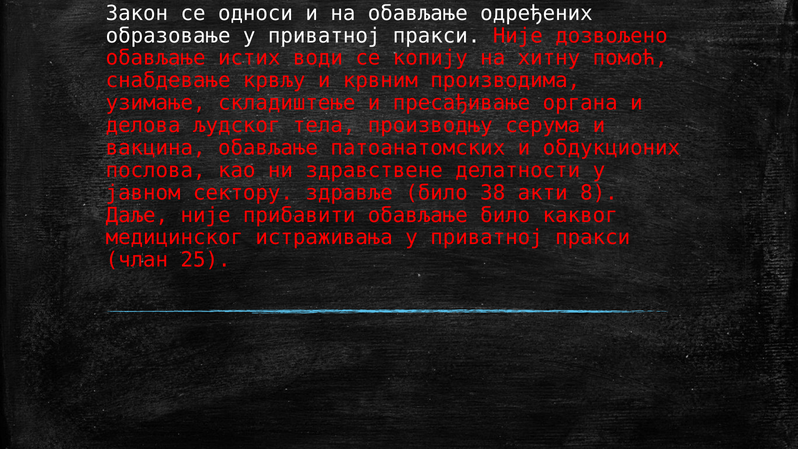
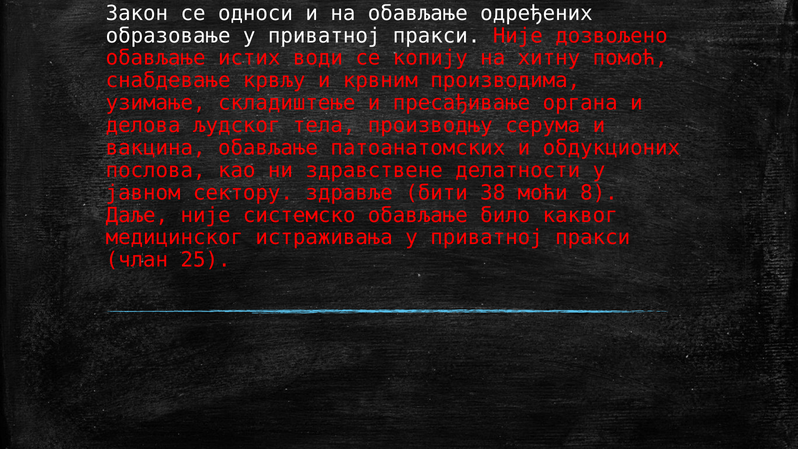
здравље било: било -> бити (437, 193)
акти: акти -> моћи (543, 193)
прибавити: прибавити -> системско (299, 215)
